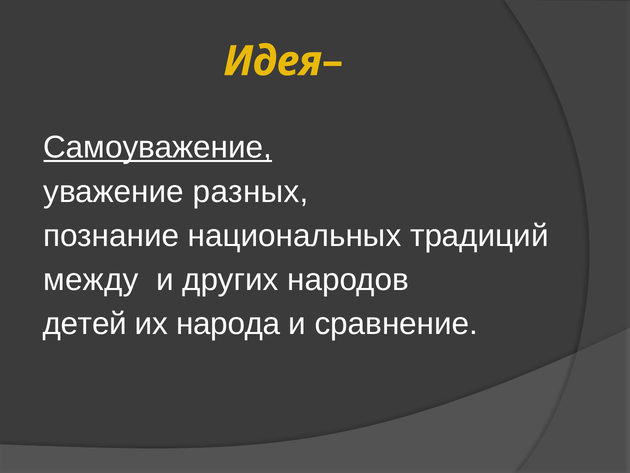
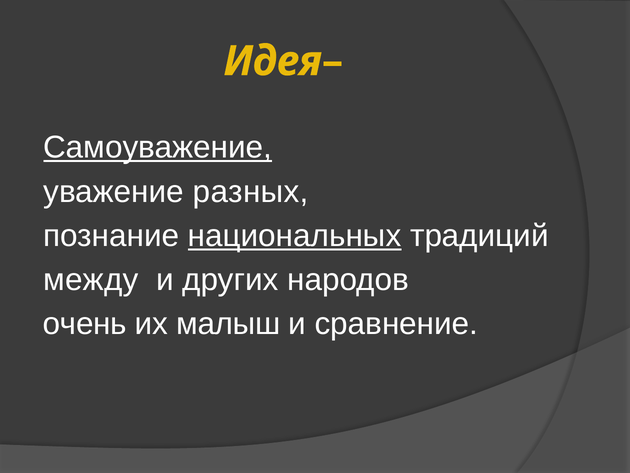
национальных underline: none -> present (295, 236)
детей: детей -> очень (85, 324)
народа: народа -> малыш (228, 324)
